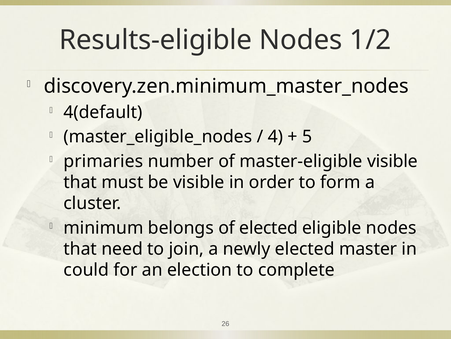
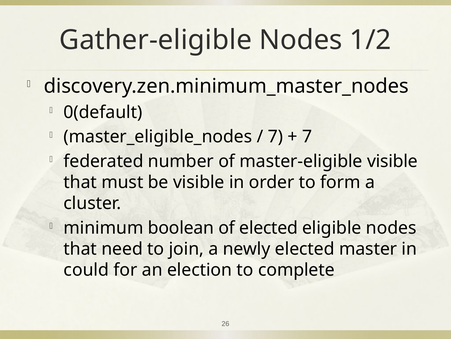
Results-eligible: Results-eligible -> Gather-eligible (156, 40)
4(default: 4(default -> 0(default (103, 112)
4: 4 -> 7 (275, 137)
5: 5 -> 7 (307, 137)
primaries: primaries -> federated (104, 161)
belongs: belongs -> boolean (181, 228)
